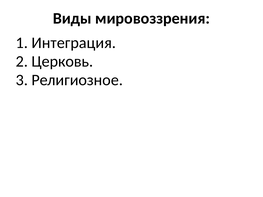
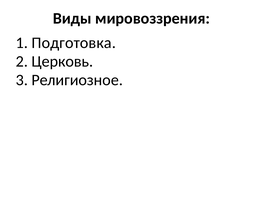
Интеграция: Интеграция -> Подготовка (74, 43)
